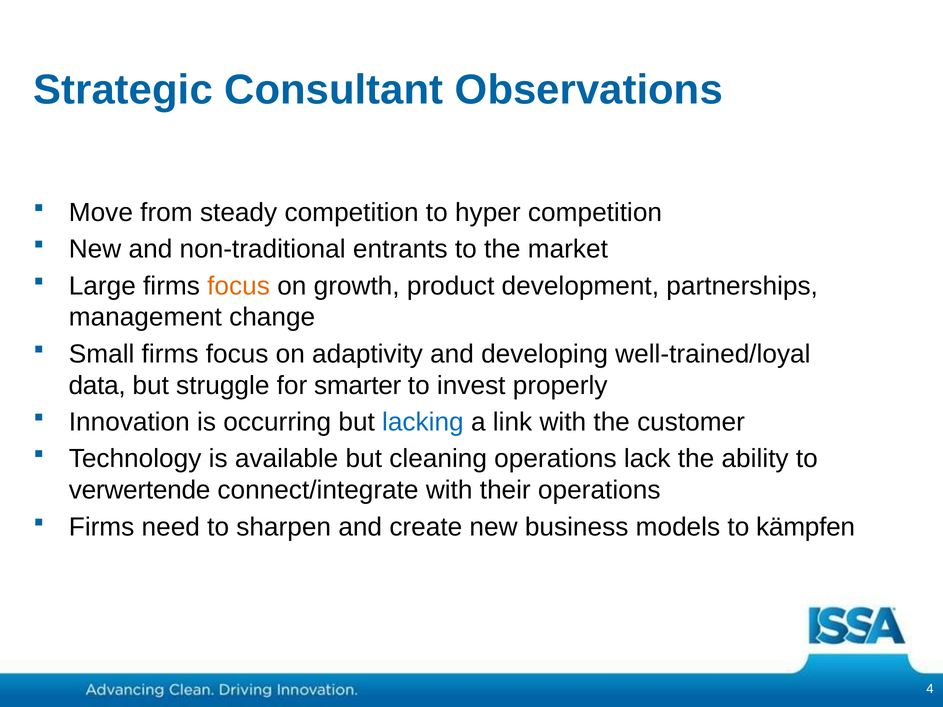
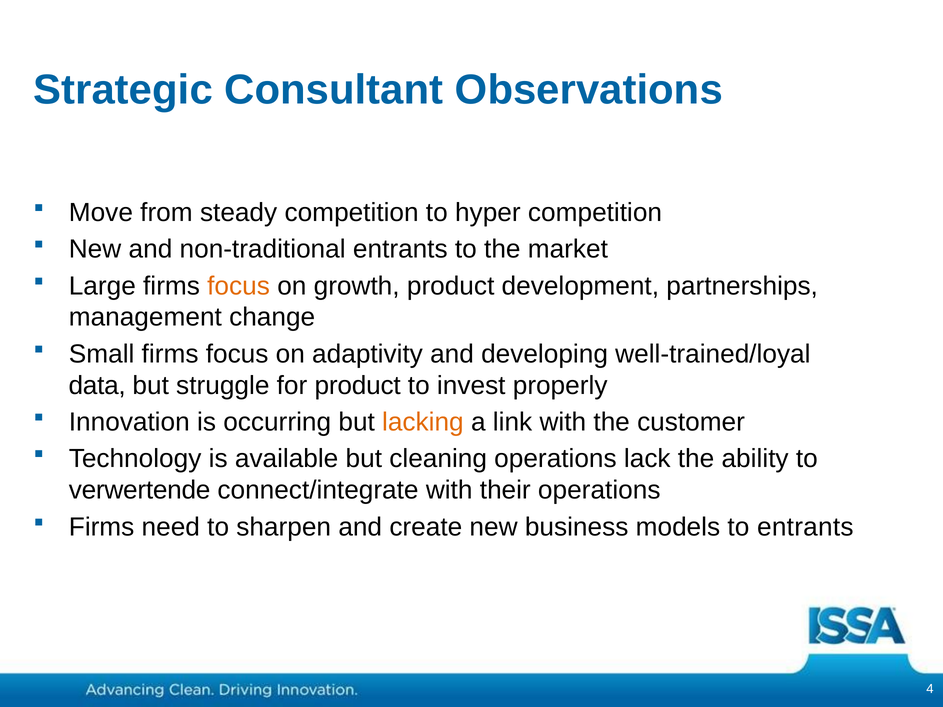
for smarter: smarter -> product (358, 386)
lacking colour: blue -> orange (423, 422)
to kämpfen: kämpfen -> entrants (805, 527)
